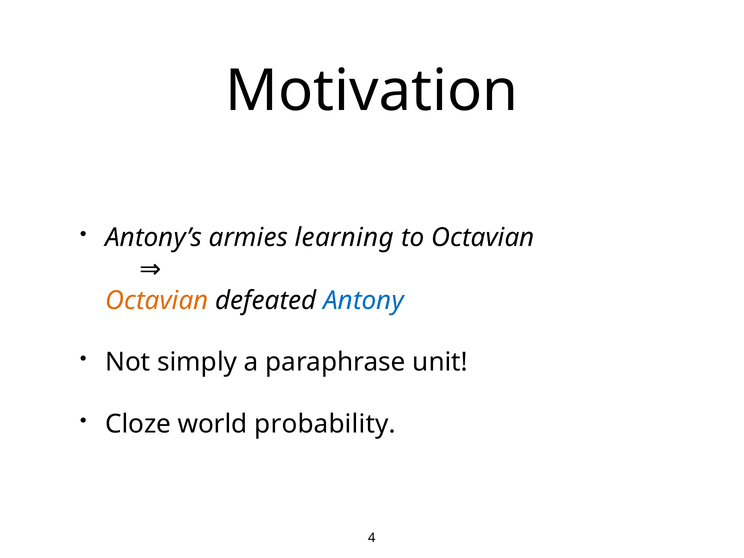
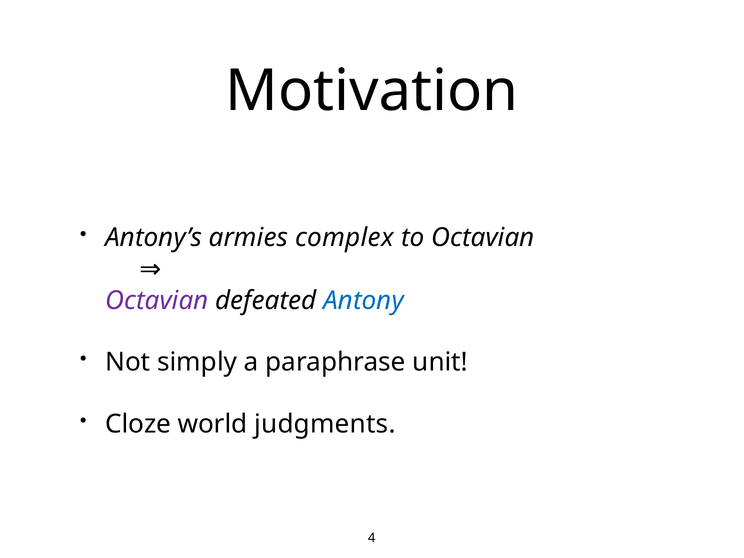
learning: learning -> complex (344, 238)
Octavian colour: orange -> purple (157, 300)
probability: probability -> judgments (325, 424)
